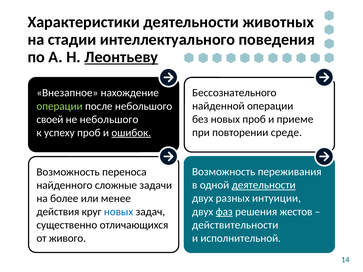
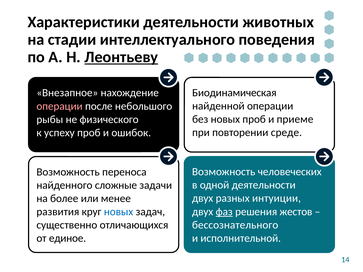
Бессознательного: Бессознательного -> Биодинамическая (234, 93)
операции colour: light green -> pink (60, 106)
своей: своей -> рыбы (50, 120)
не небольшого: небольшого -> физического (109, 120)
ошибок underline: present -> none (131, 133)
переживания: переживания -> человеческих (290, 172)
деятельности underline: present -> none (264, 185)
действия: действия -> развития (58, 212)
действительности: действительности -> бессознательного (235, 225)
живого: живого -> единое (67, 239)
